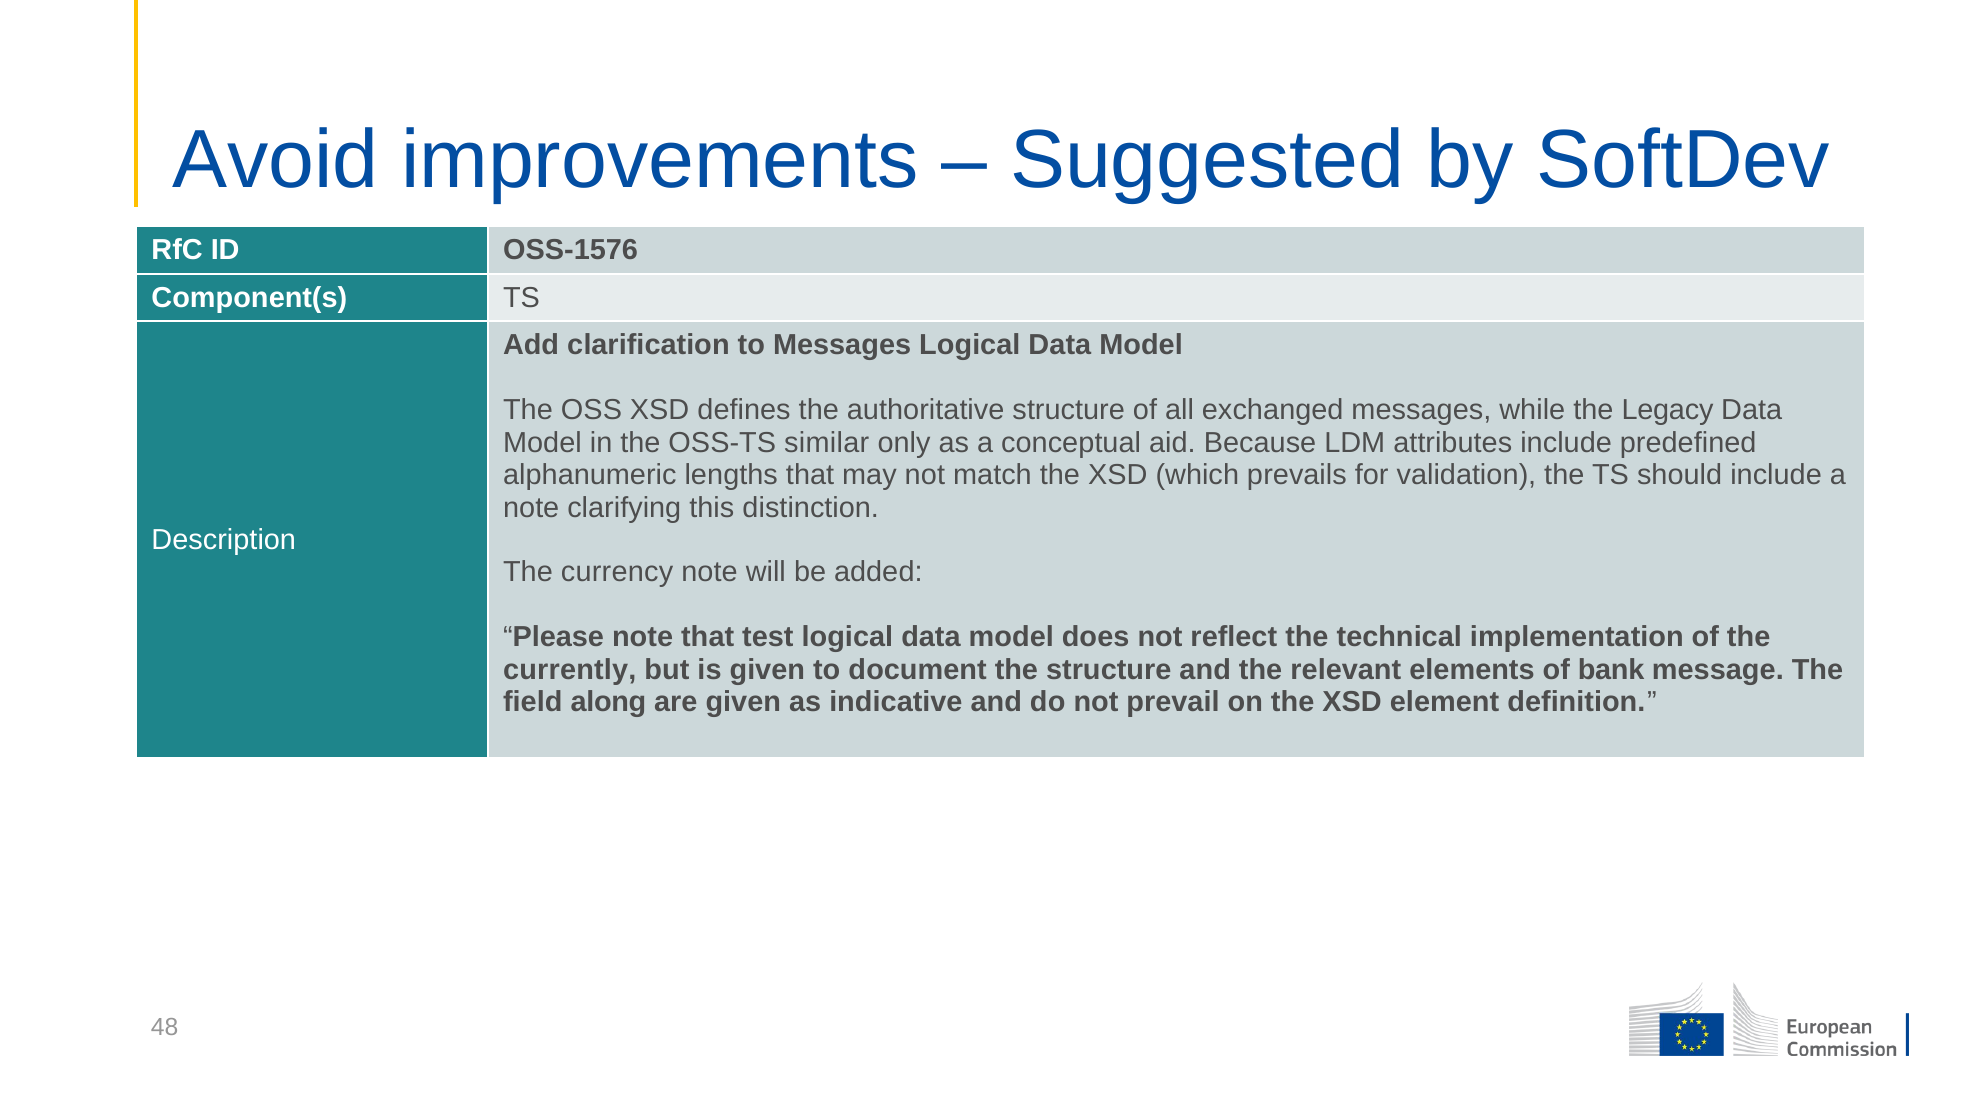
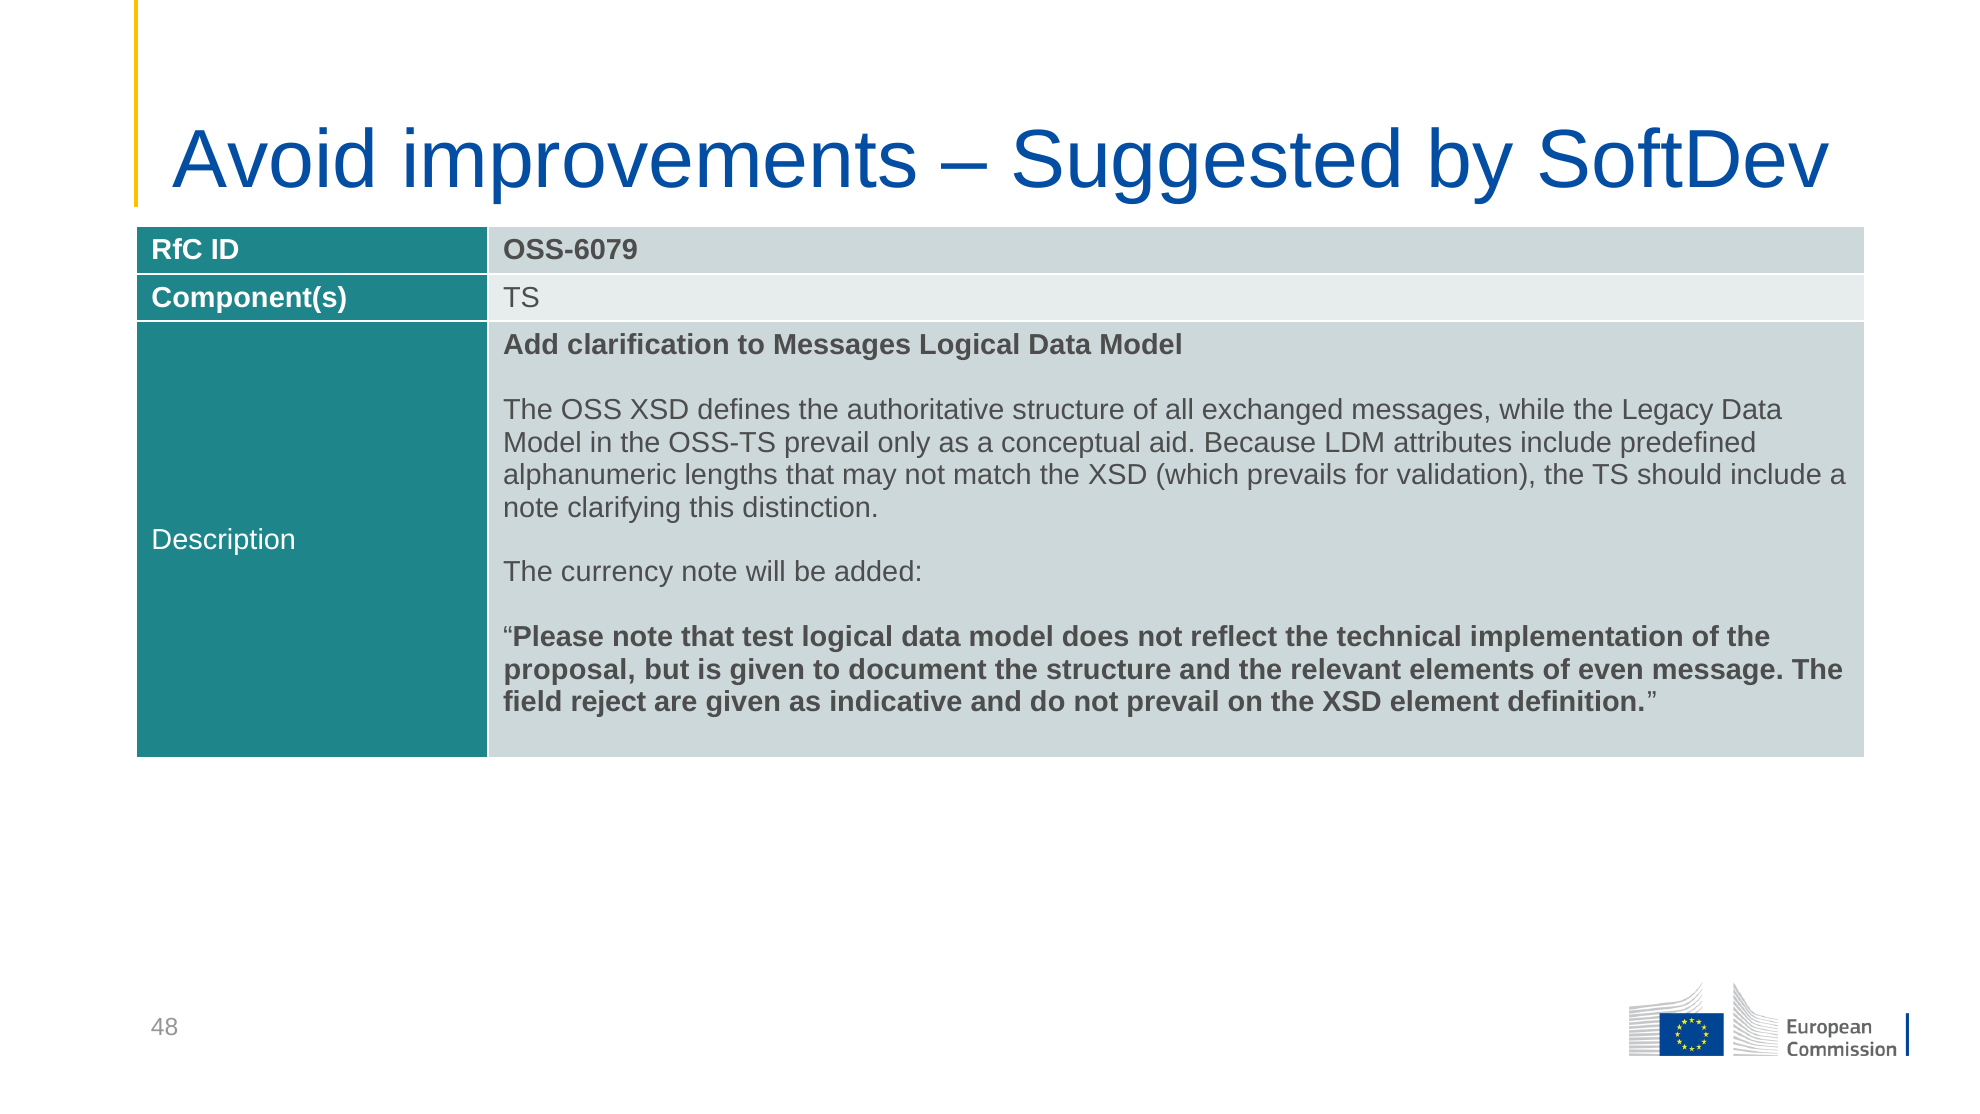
OSS-1576: OSS-1576 -> OSS-6079 (571, 250)
OSS‑TS similar: similar -> prevail (827, 442)
currently: currently -> proposal (570, 670)
bank: bank -> even (1611, 670)
along: along -> reject (608, 702)
